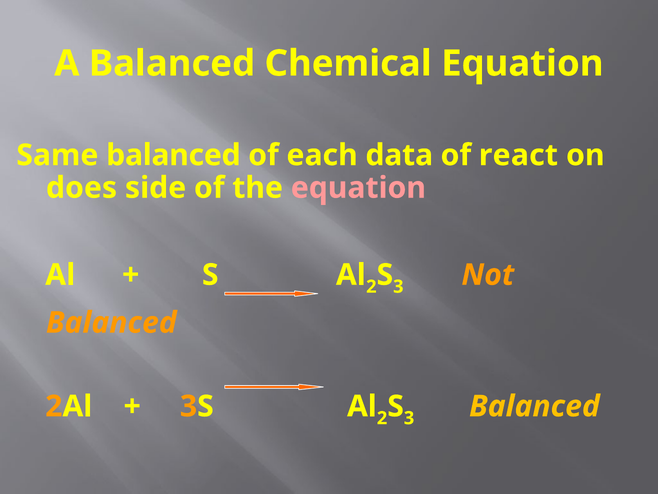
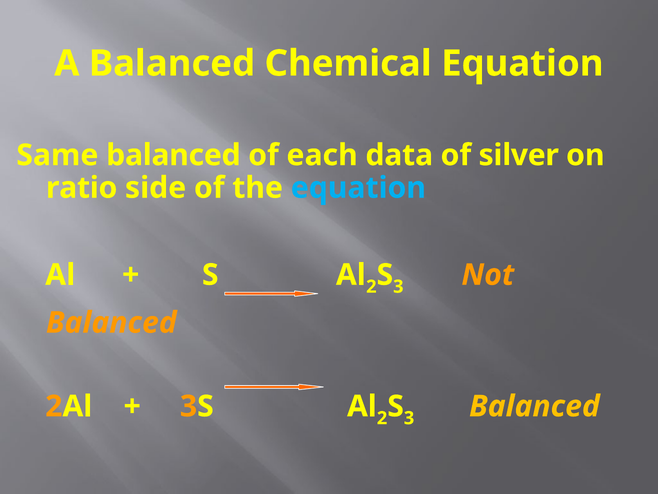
react: react -> silver (519, 155)
does: does -> ratio (82, 188)
equation colour: pink -> light blue (358, 188)
